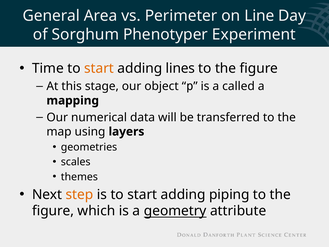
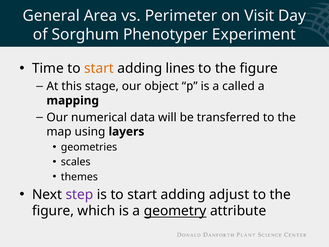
Line: Line -> Visit (259, 16)
step colour: orange -> purple (80, 194)
piping: piping -> adjust (229, 194)
